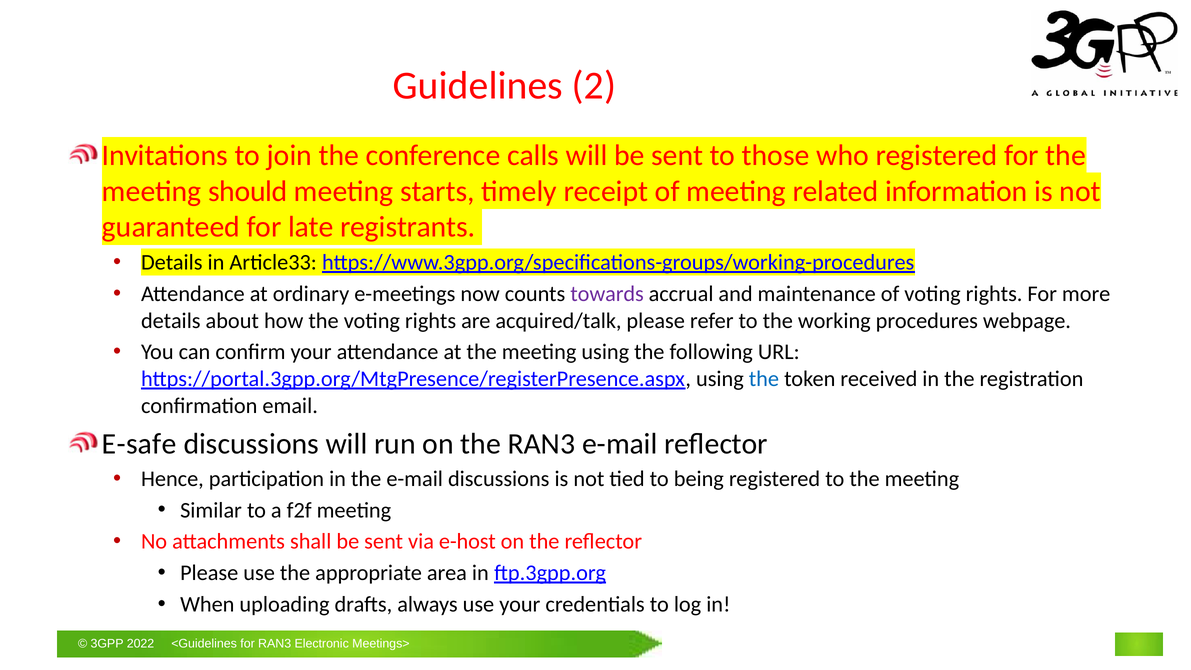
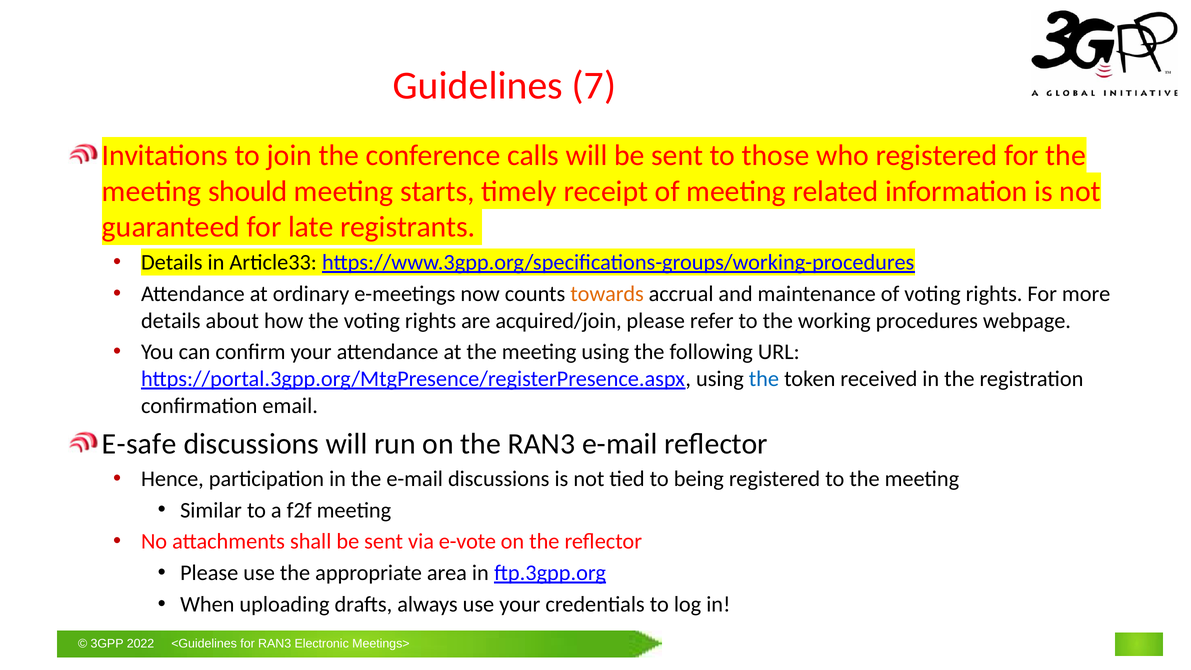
Guidelines 2: 2 -> 7 (594, 85)
towards colour: purple -> orange (607, 294)
acquired/talk: acquired/talk -> acquired/join (559, 321)
e-host: e-host -> e-vote (467, 542)
